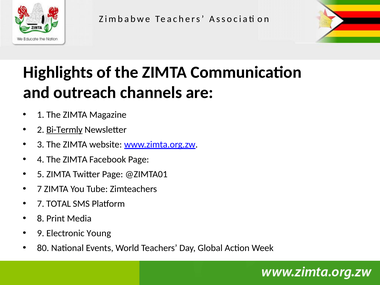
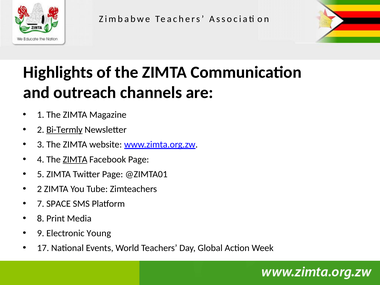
ZIMTA underline: none -> present (75, 159)
7: 7 -> 2 (39, 189)
TOTAL: TOTAL -> SPACE (59, 204)
80: 80 -> 17 (43, 248)
